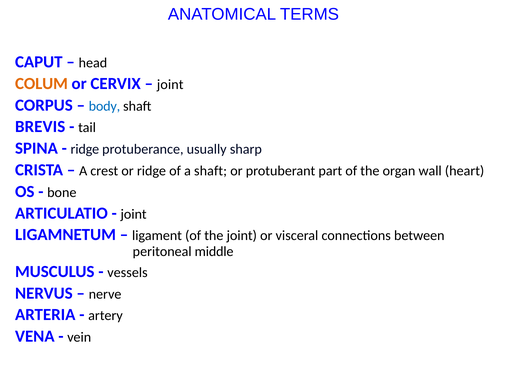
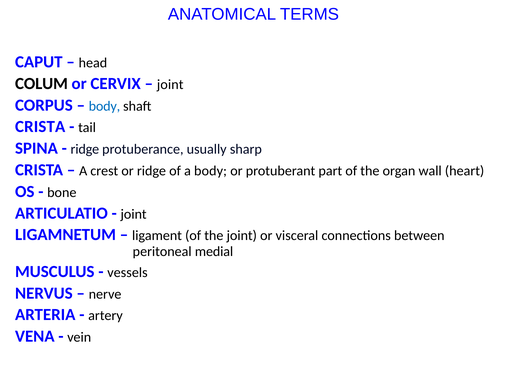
COLUM colour: orange -> black (41, 84)
BREVIS: BREVIS -> CRISTA (40, 127)
a shaft: shaft -> body (210, 171)
middle: middle -> medial (214, 252)
